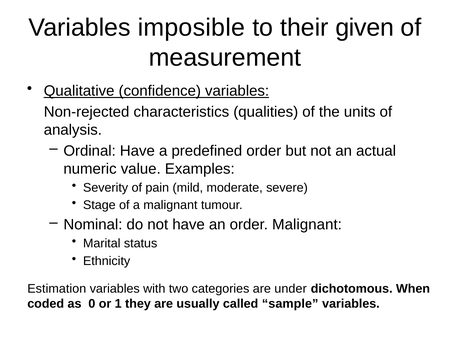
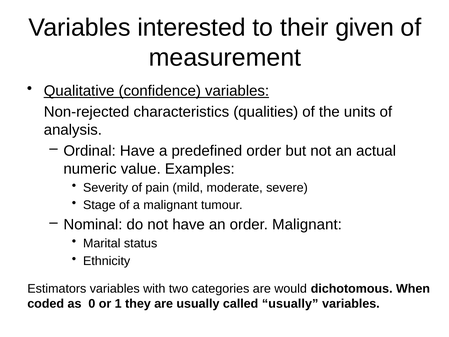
imposible: imposible -> interested (192, 28)
Estimation: Estimation -> Estimators (57, 289)
under: under -> would (291, 289)
called sample: sample -> usually (290, 304)
